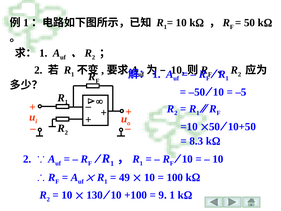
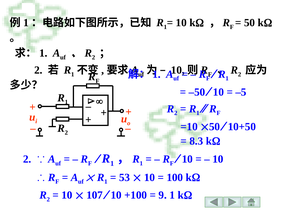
49: 49 -> 53 (125, 177)
130: 130 -> 107 (95, 195)
